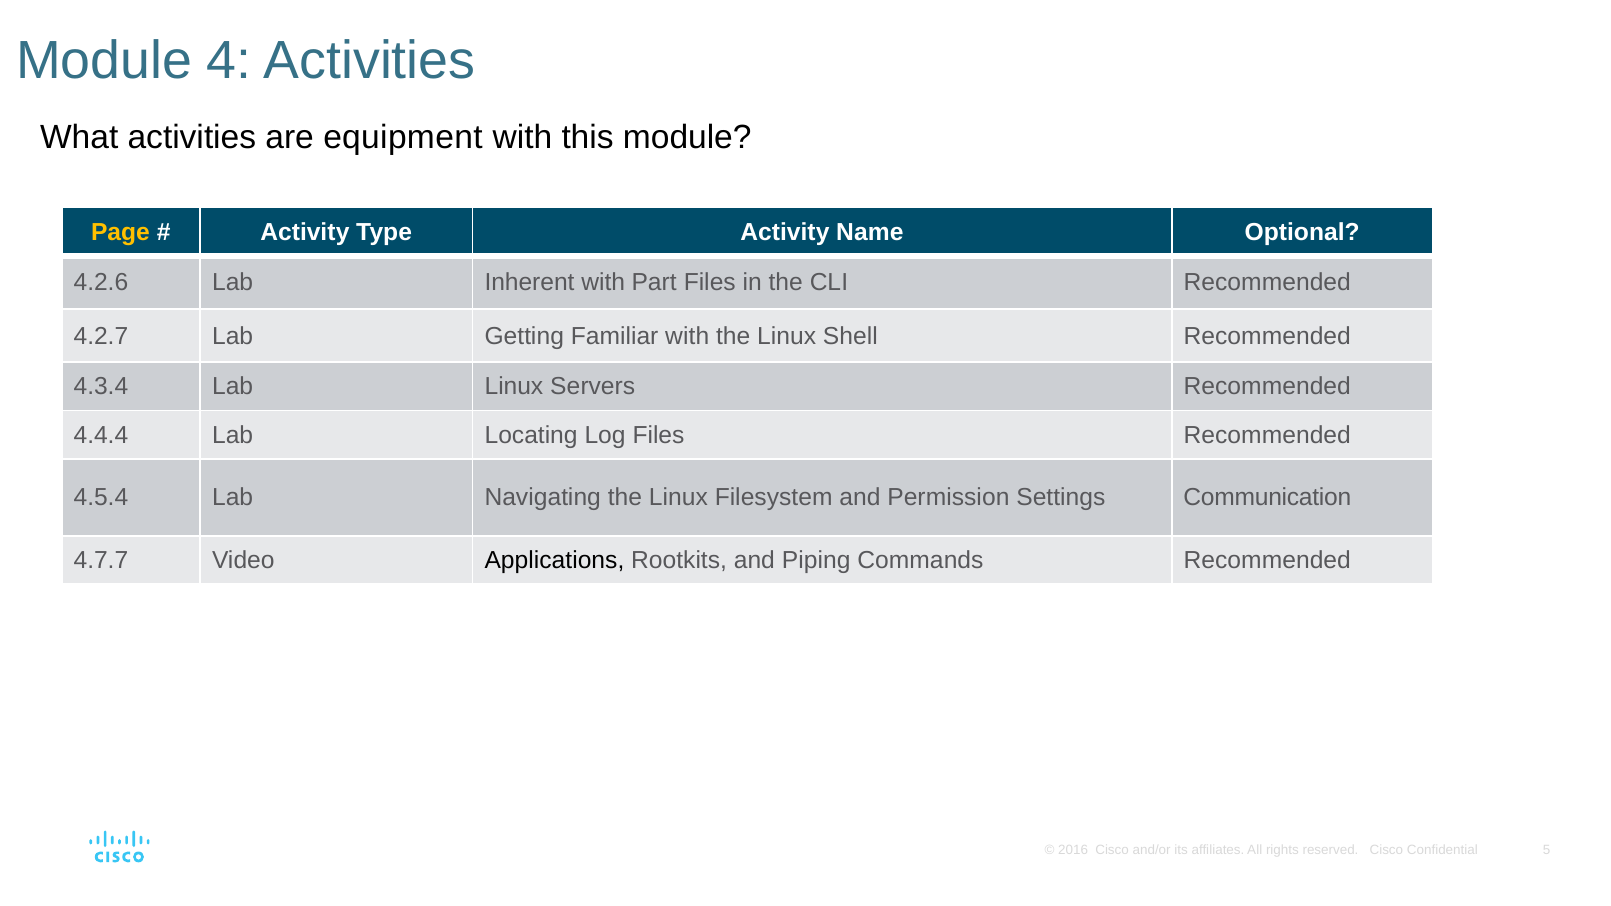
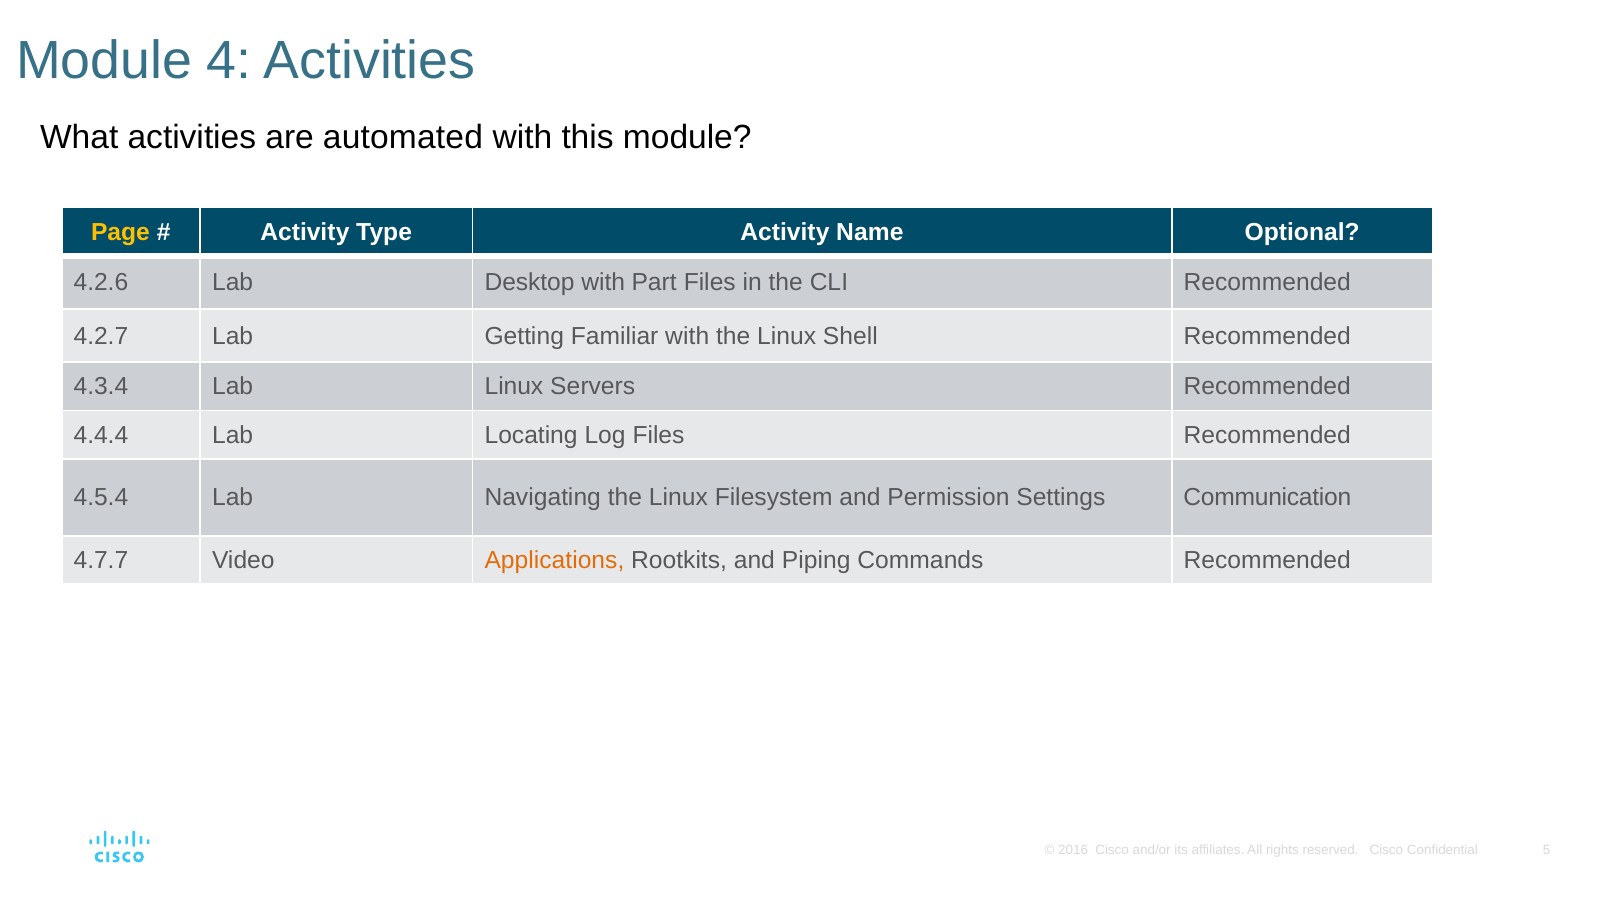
equipment: equipment -> automated (403, 138)
Inherent: Inherent -> Desktop (530, 283)
Applications colour: black -> orange (554, 561)
